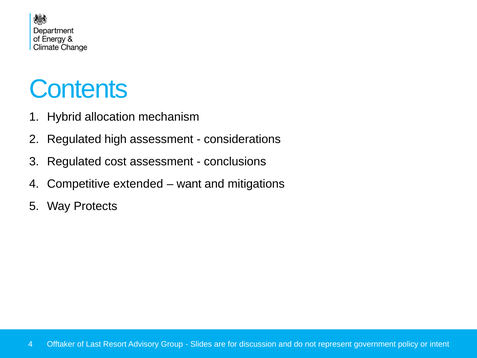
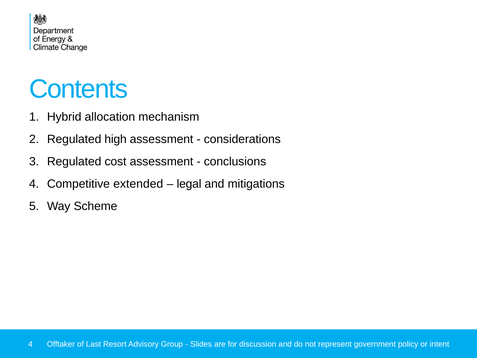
want: want -> legal (189, 184)
Protects: Protects -> Scheme (96, 206)
